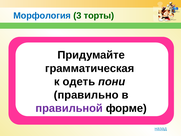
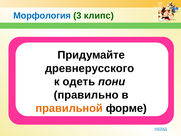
торты: торты -> клипс (99, 16)
грамматическая: грамматическая -> древнерусского (90, 68)
правильной colour: purple -> orange (69, 108)
